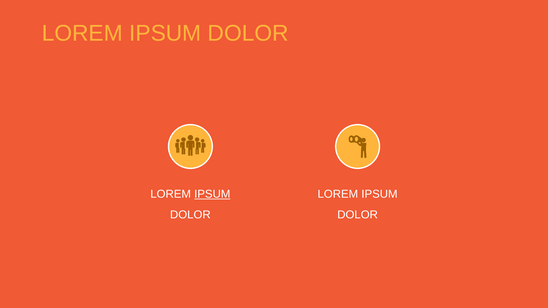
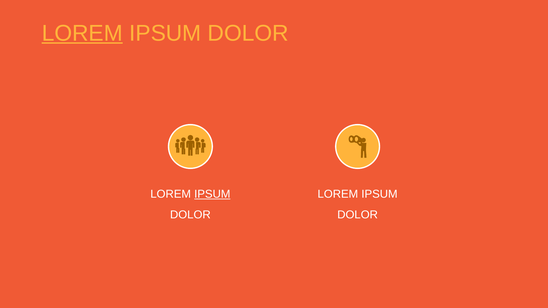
LOREM underline: none -> present (82, 33)
